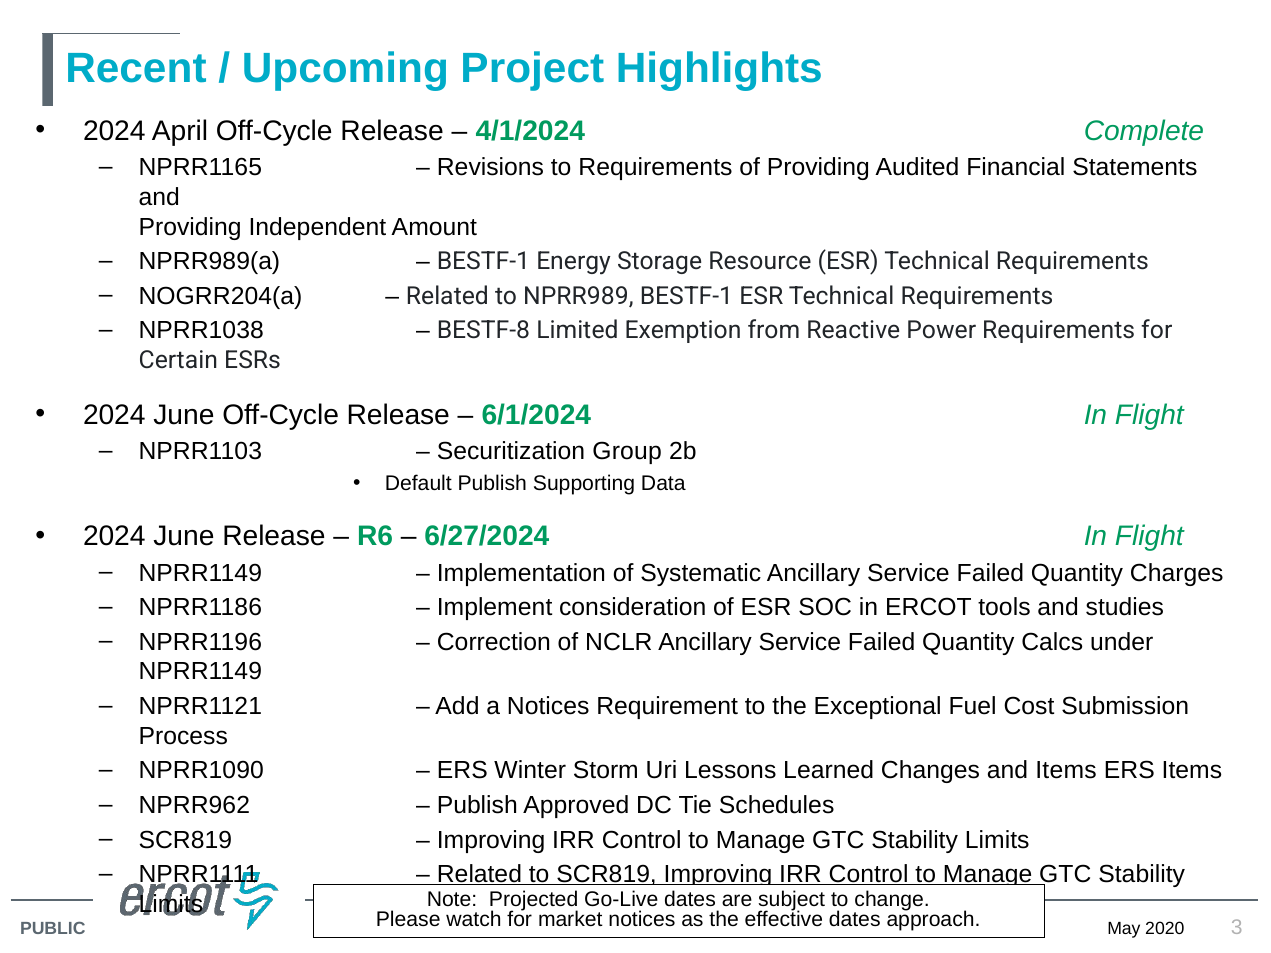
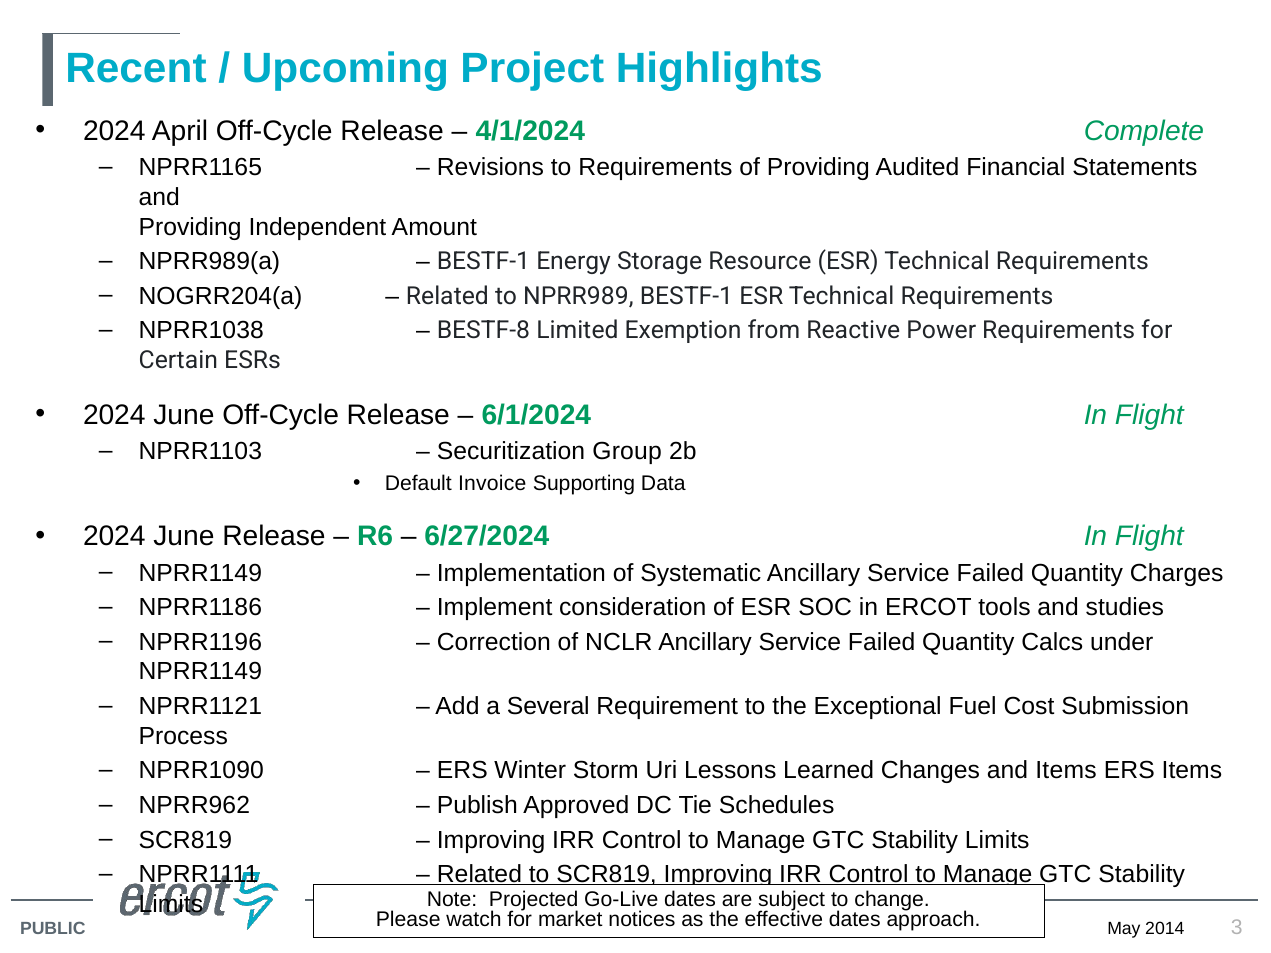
Default Publish: Publish -> Invoice (492, 483)
a Notices: Notices -> Several (548, 707)
2020: 2020 -> 2014 (1165, 929)
